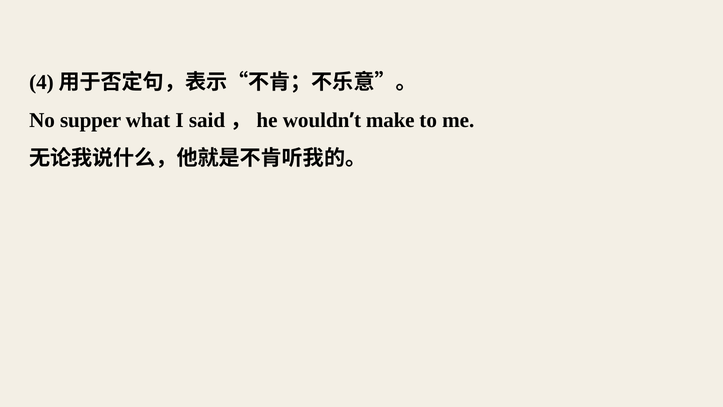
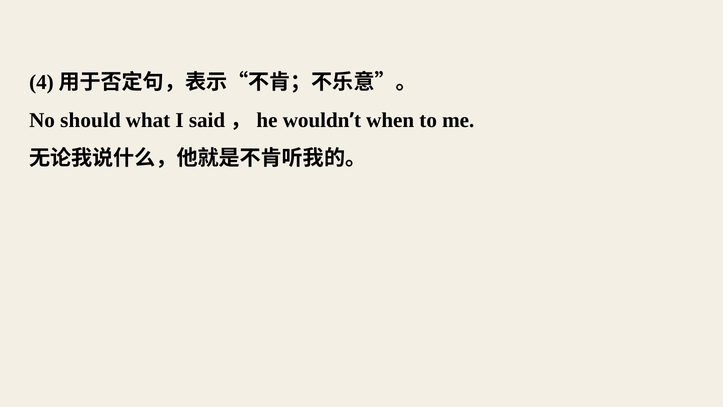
supper: supper -> should (90, 120)
make: make -> when (390, 120)
